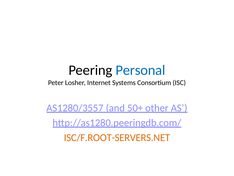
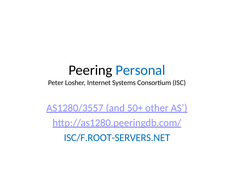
ISC/F.ROOT-SERVERS.NET colour: orange -> blue (117, 137)
